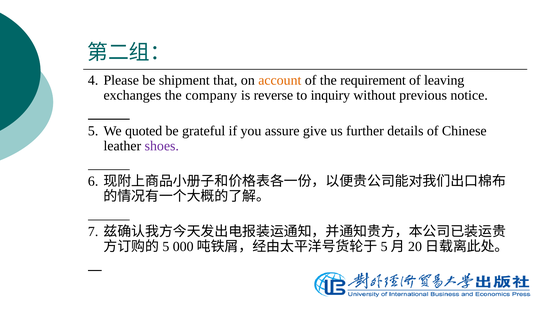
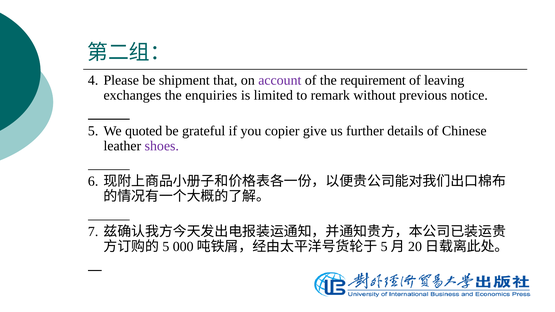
account colour: orange -> purple (280, 80)
company: company -> enquiries (211, 95)
reverse: reverse -> limited (273, 95)
inquiry: inquiry -> remark (330, 95)
assure: assure -> copier (282, 131)
